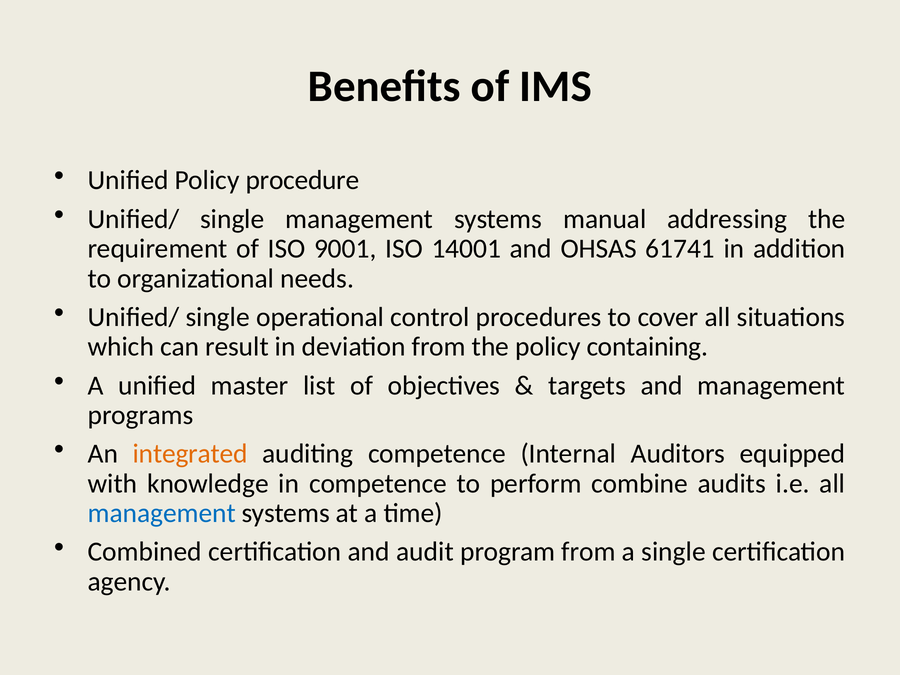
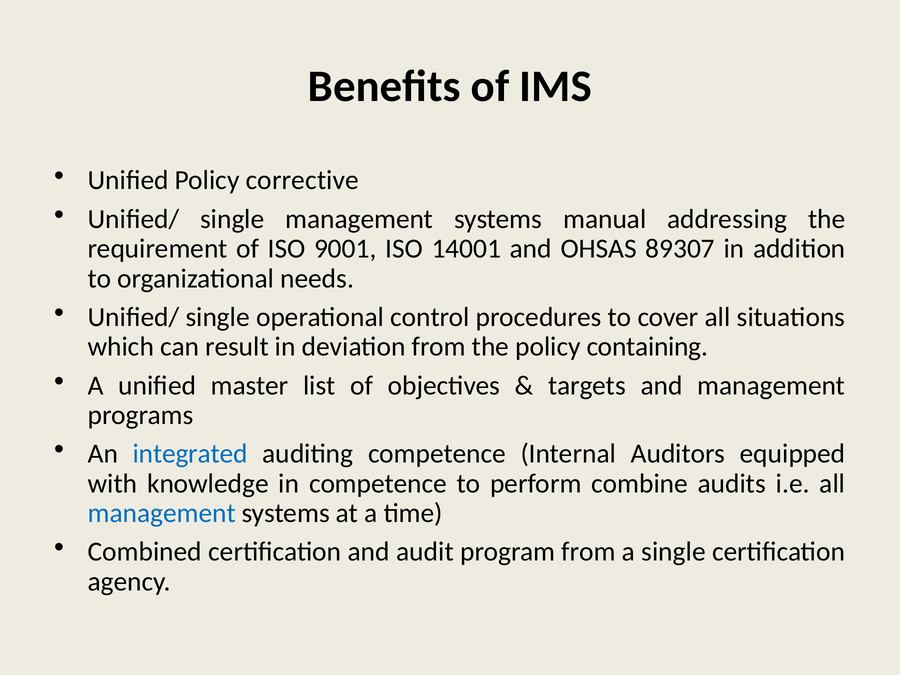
procedure: procedure -> corrective (302, 180)
61741: 61741 -> 89307 (680, 249)
integrated colour: orange -> blue (190, 454)
